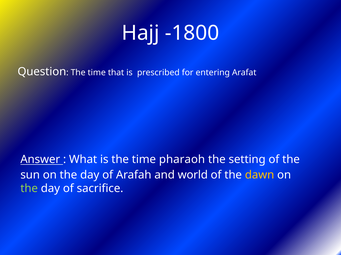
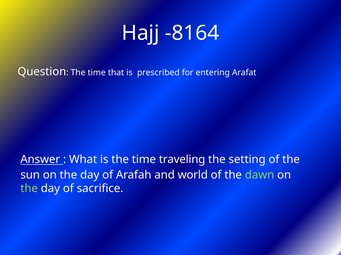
-1800: -1800 -> -8164 (192, 33)
pharaoh: pharaoh -> traveling (182, 160)
dawn colour: yellow -> light green (260, 175)
